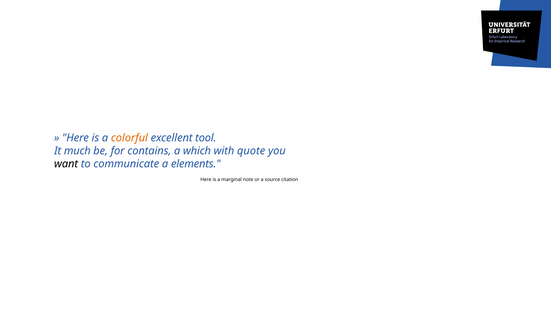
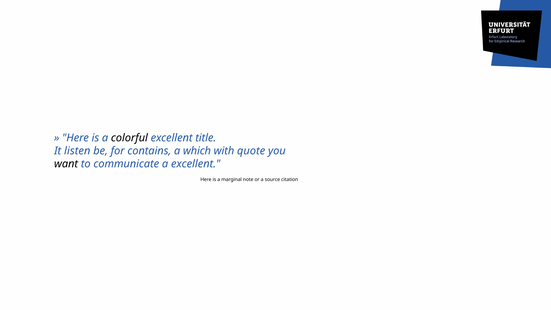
colorful colour: orange -> black (129, 138)
tool: tool -> title (206, 138)
much: much -> listen (77, 151)
a elements: elements -> excellent (196, 164)
